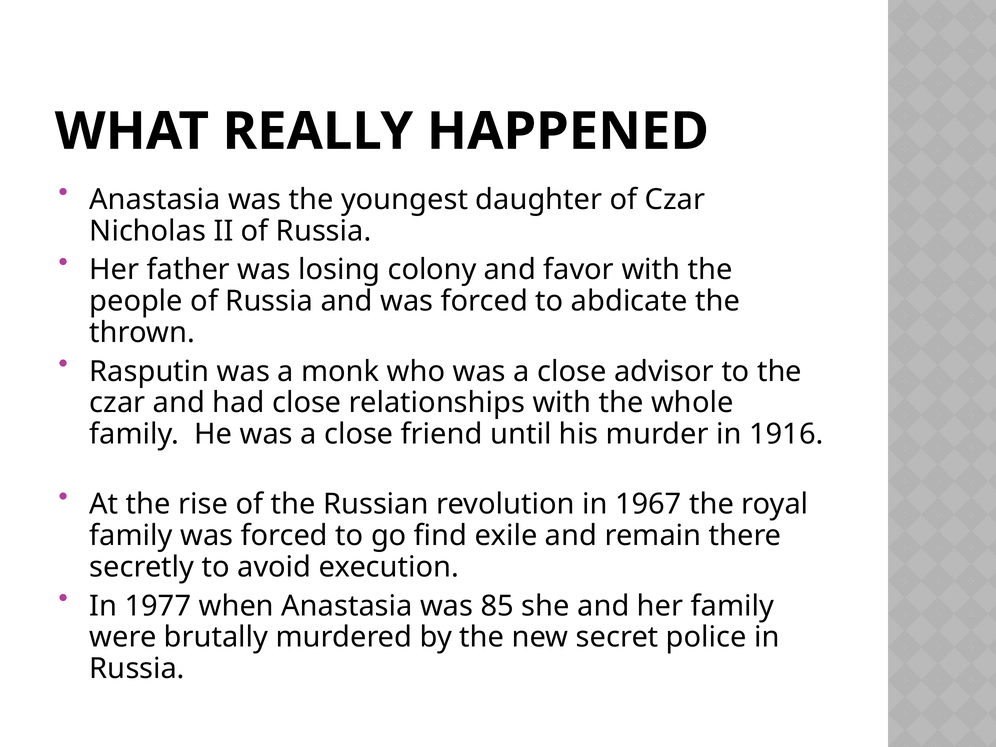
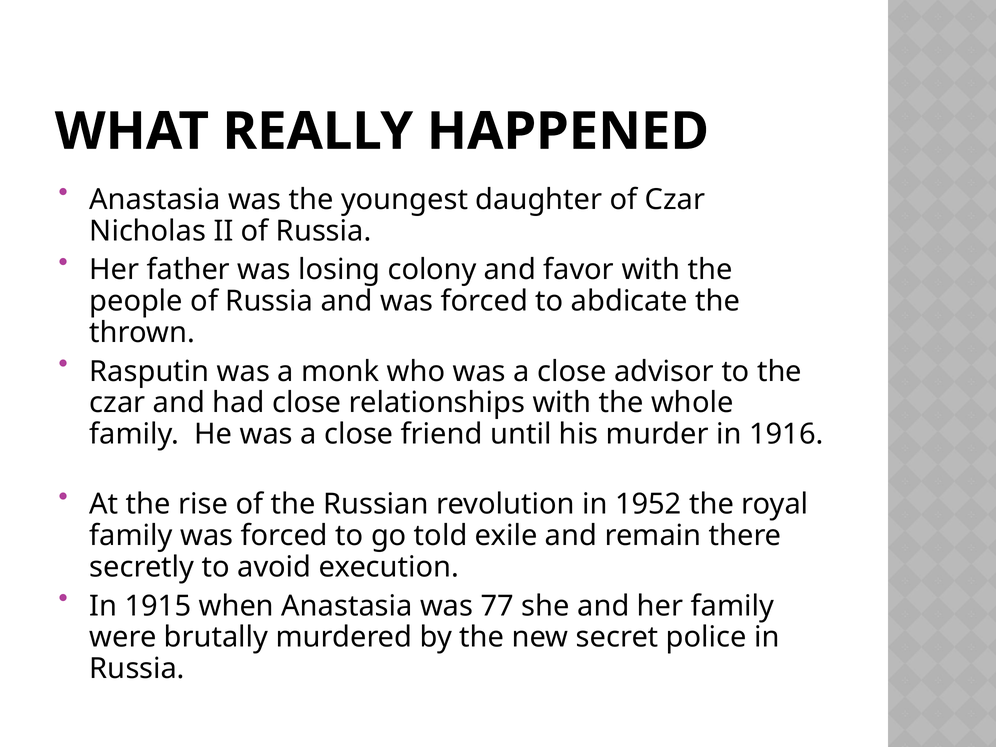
1967: 1967 -> 1952 (648, 504)
find: find -> told (441, 536)
1977: 1977 -> 1915 (158, 606)
85: 85 -> 77 (497, 606)
